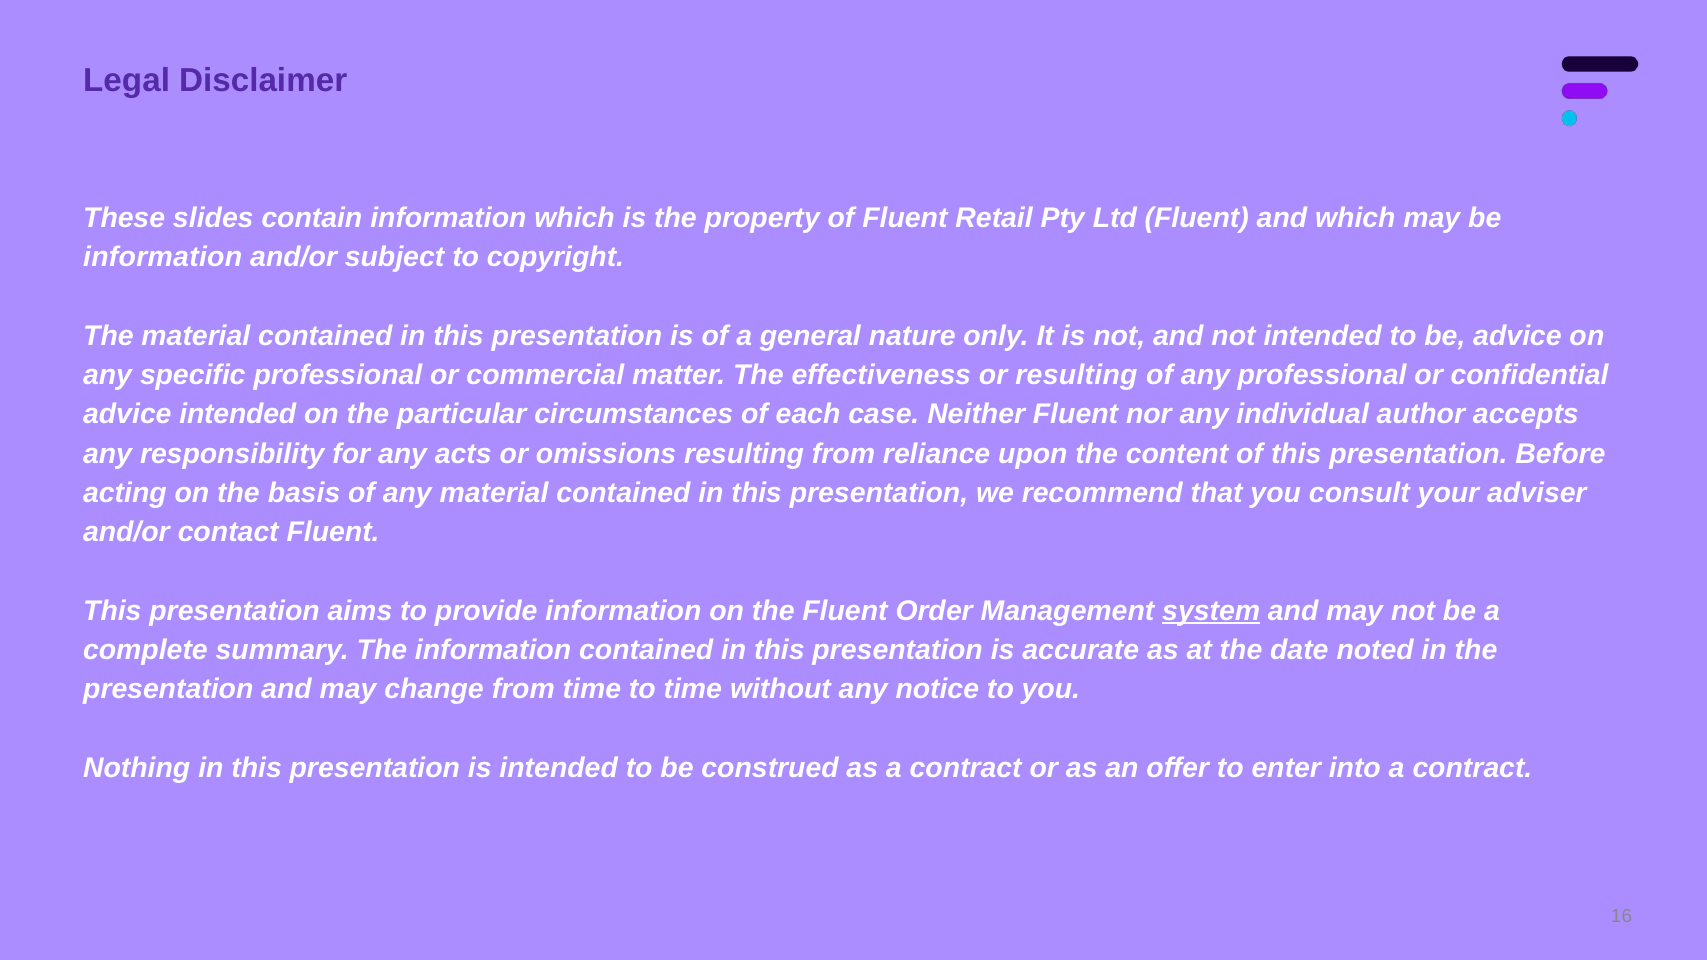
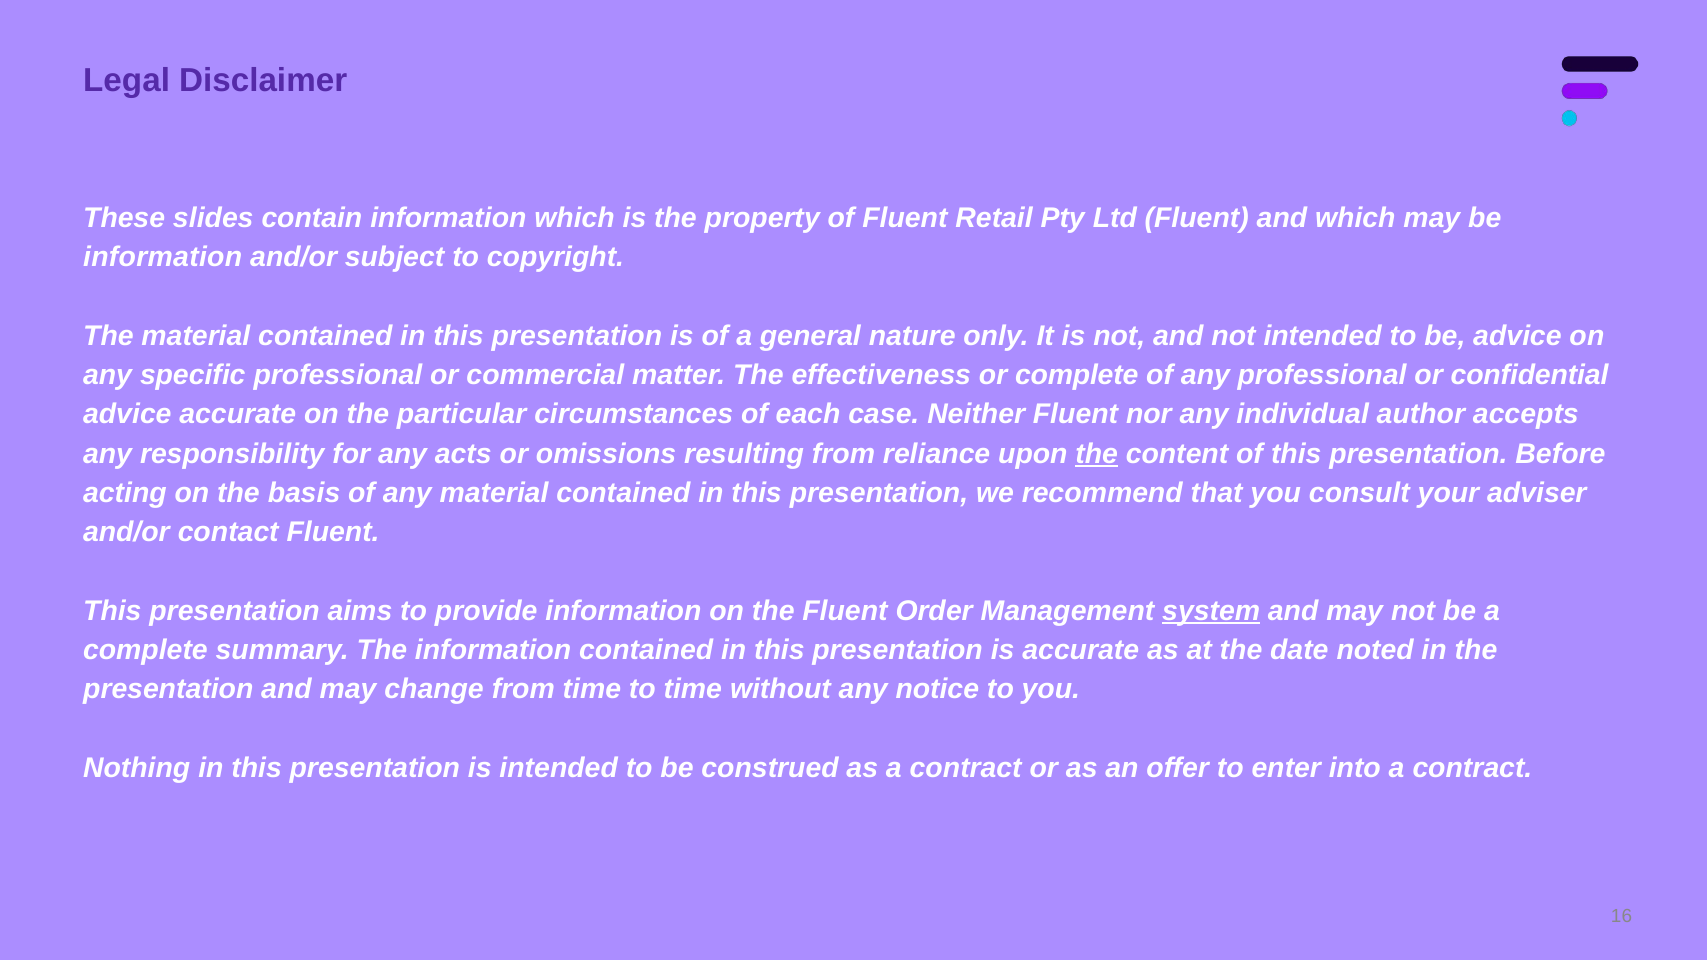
or resulting: resulting -> complete (1077, 375)
advice intended: intended -> accurate (238, 415)
the underline: none -> present (1097, 454)
